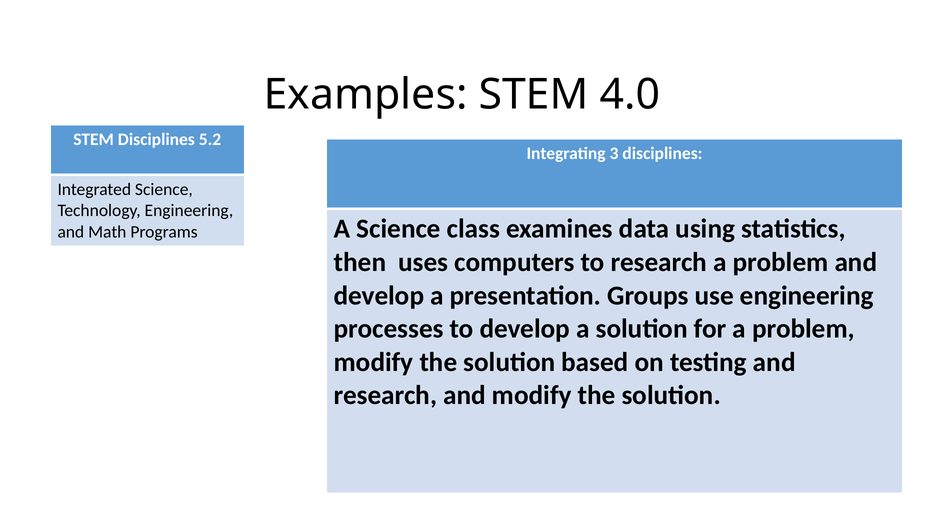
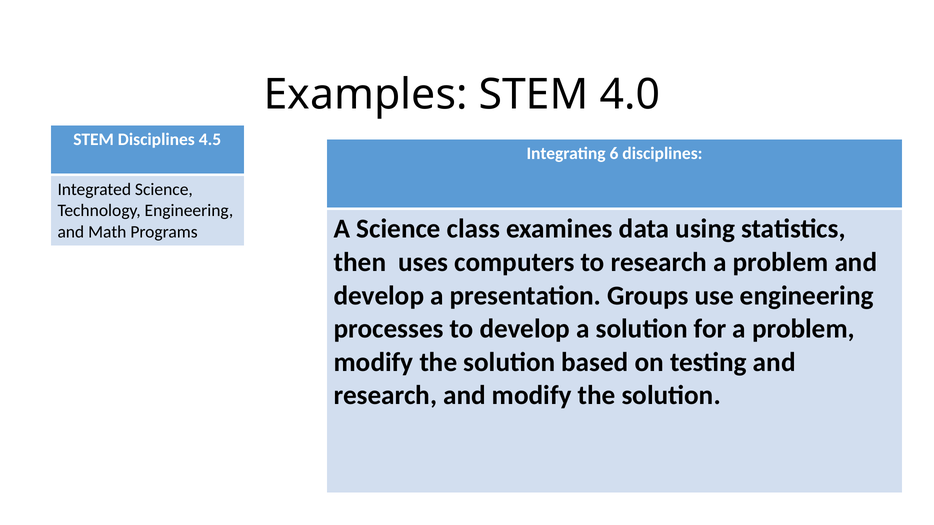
5.2: 5.2 -> 4.5 (210, 140)
3: 3 -> 6 (614, 153)
